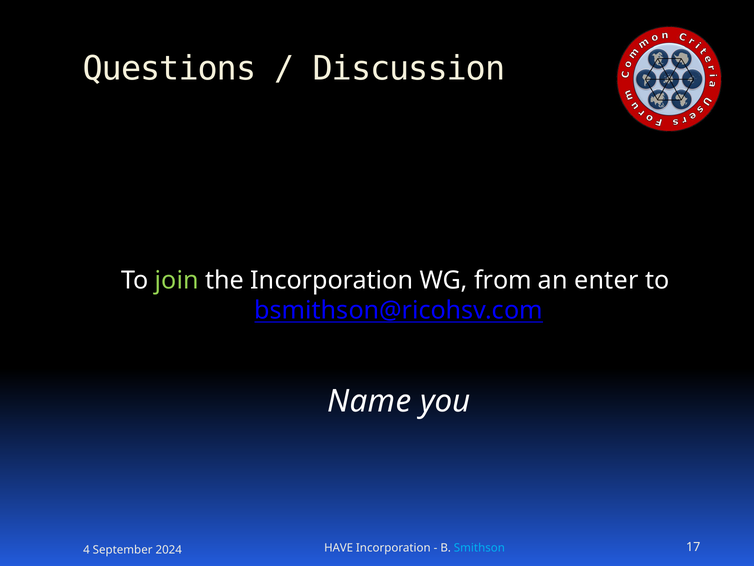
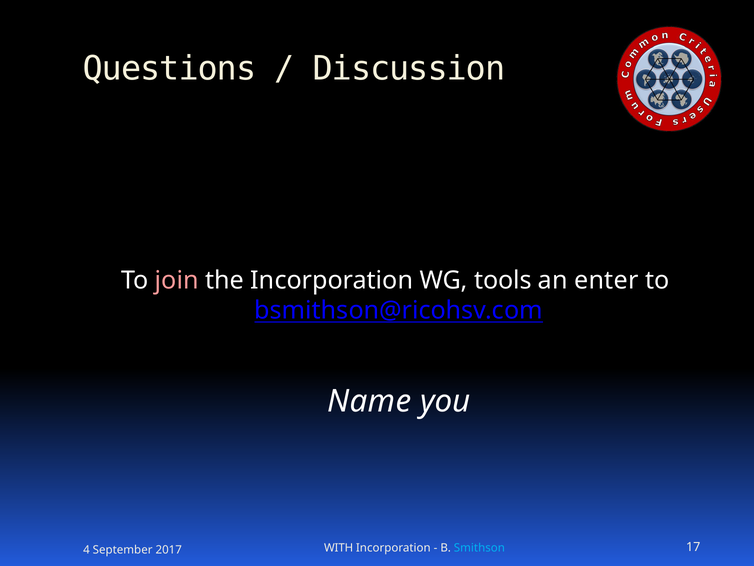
join colour: light green -> pink (177, 280)
from: from -> tools (503, 280)
HAVE: HAVE -> WITH (339, 547)
2024: 2024 -> 2017 (169, 549)
